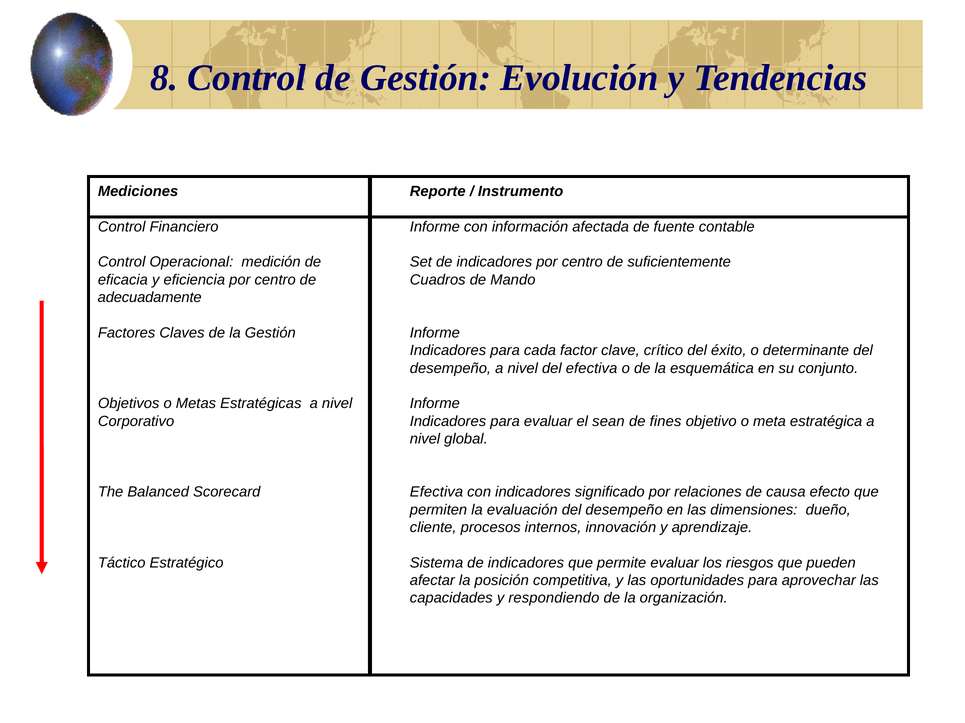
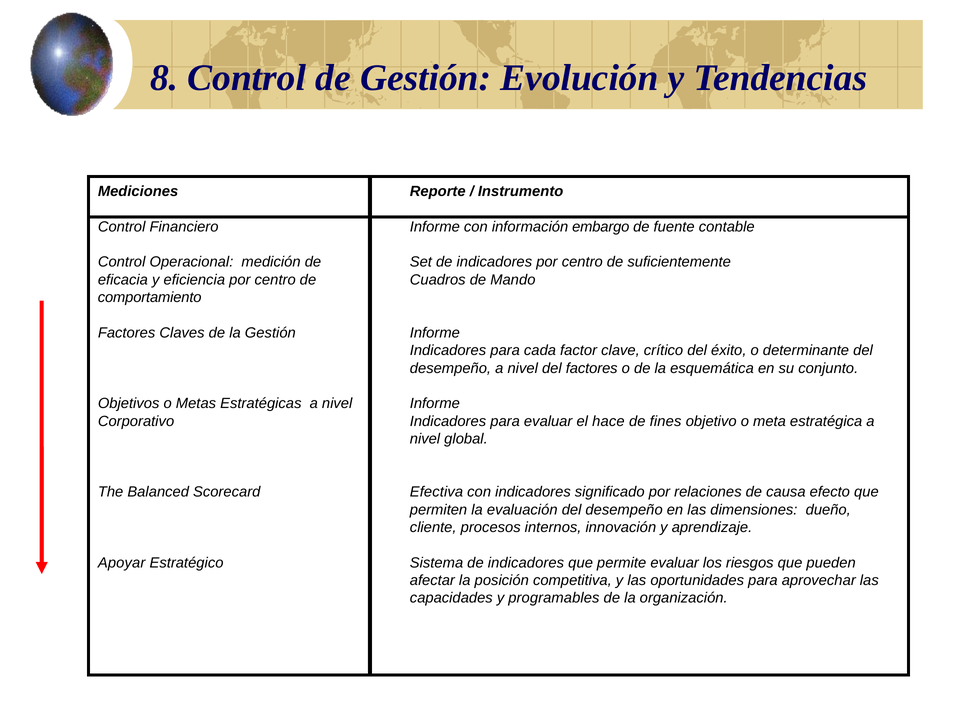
afectada: afectada -> embargo (601, 227)
adecuadamente: adecuadamente -> comportamiento (150, 298)
del efectiva: efectiva -> factores (592, 369)
sean: sean -> hace (608, 422)
Táctico: Táctico -> Apoyar (122, 563)
respondiendo: respondiendo -> programables (554, 599)
